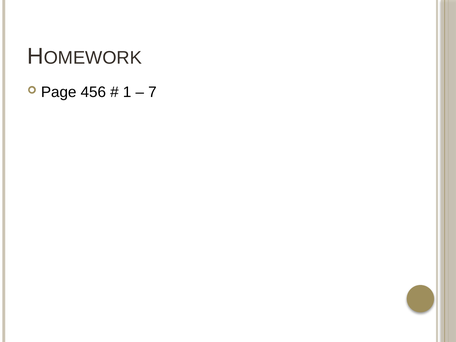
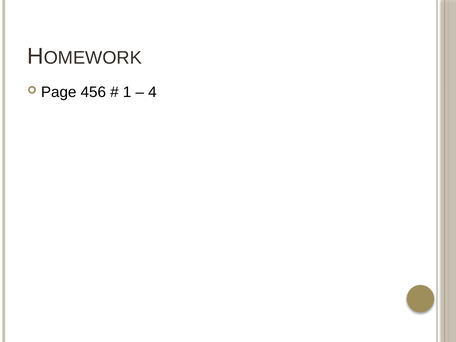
7: 7 -> 4 (152, 92)
